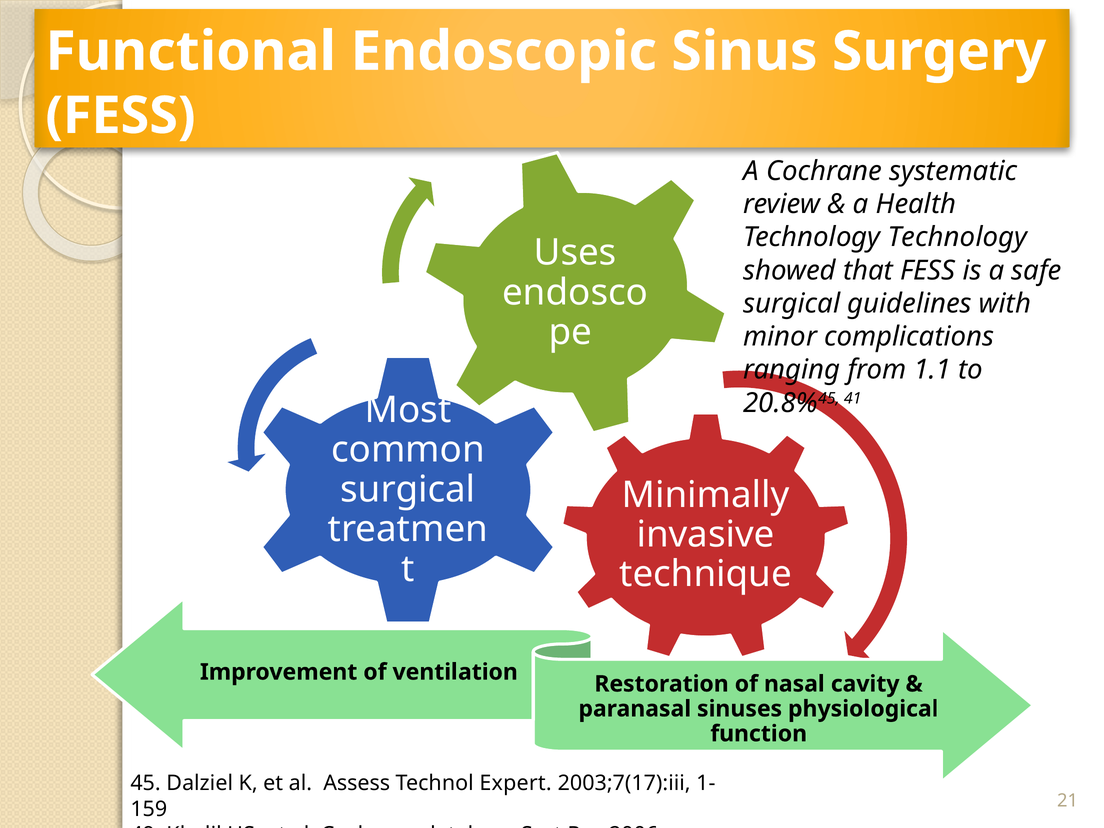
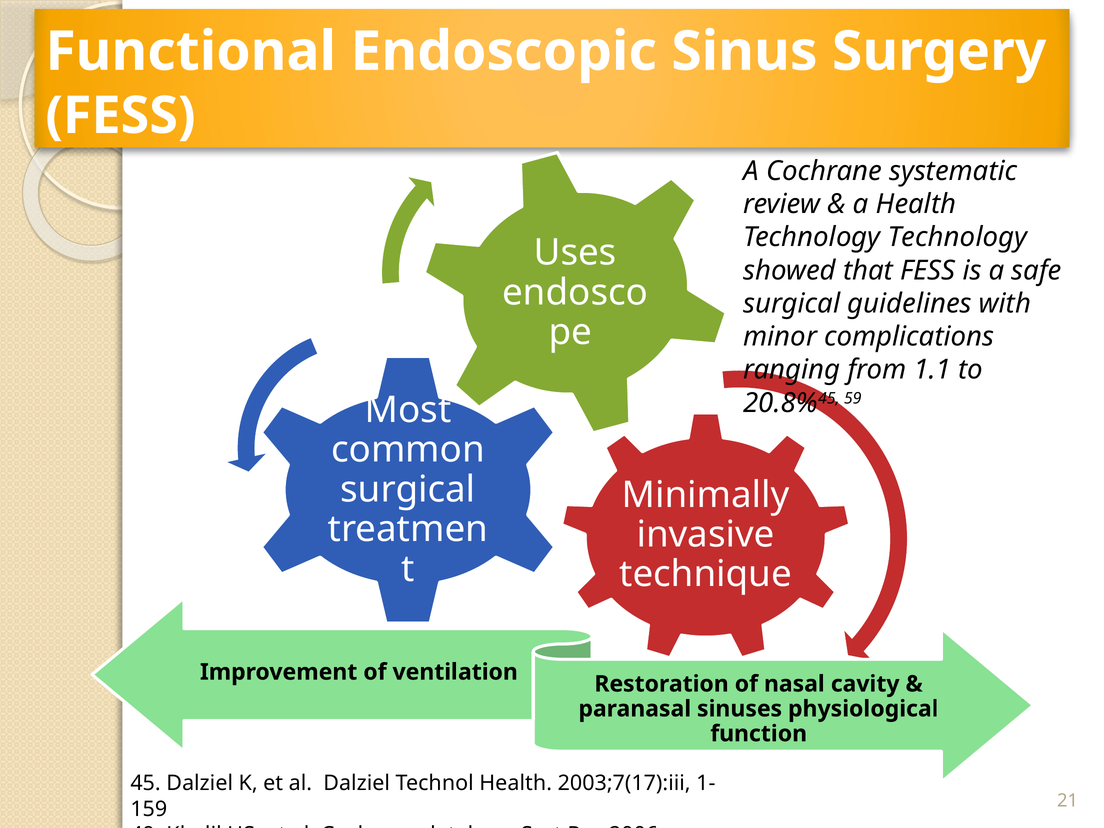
41: 41 -> 59 (853, 398)
al Assess: Assess -> Dalziel (357, 783)
Technol Expert: Expert -> Health (516, 783)
